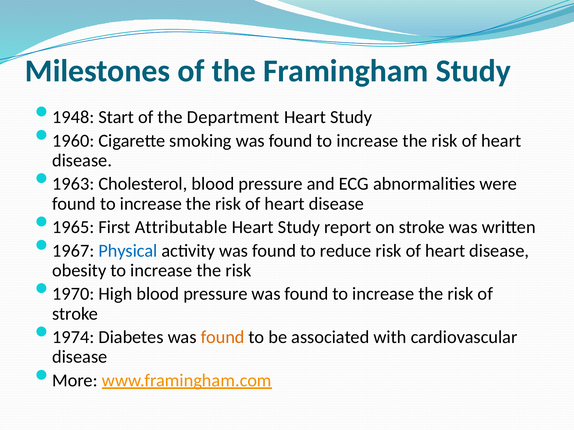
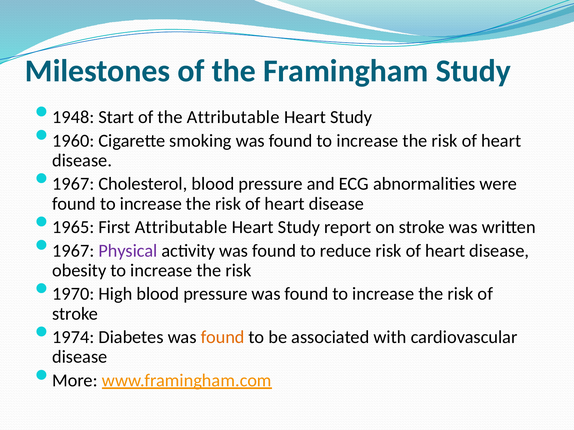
the Department: Department -> Attributable (233, 117)
1963: 1963 -> 1967 (73, 184)
Physical colour: blue -> purple (128, 251)
